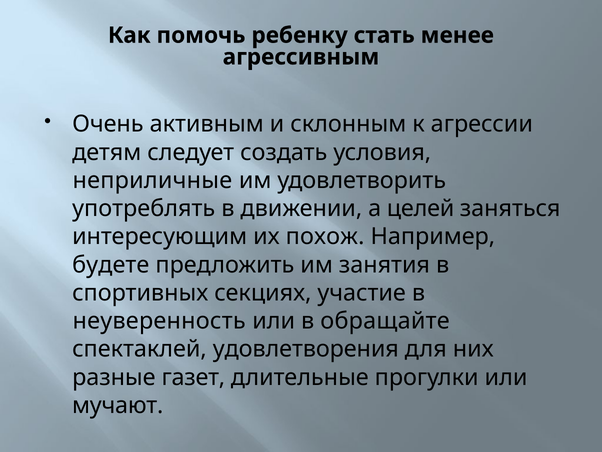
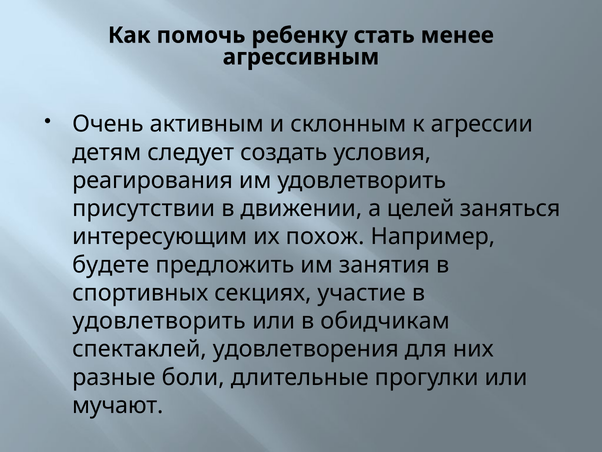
неприличные: неприличные -> реагирования (153, 180)
употреблять: употреблять -> присутствии (144, 208)
неуверенность: неуверенность -> удовлетворить (159, 321)
обращайте: обращайте -> обидчикам (385, 321)
газет: газет -> боли (193, 377)
